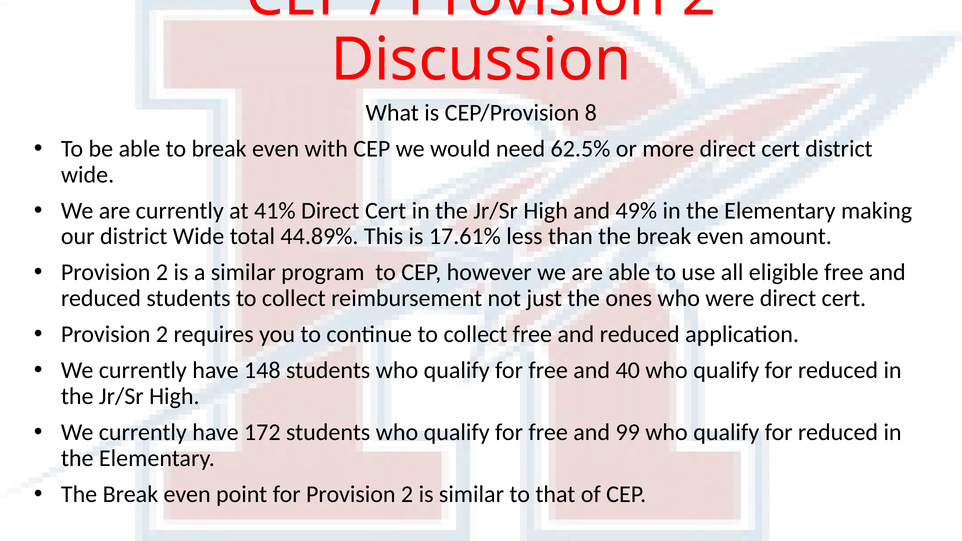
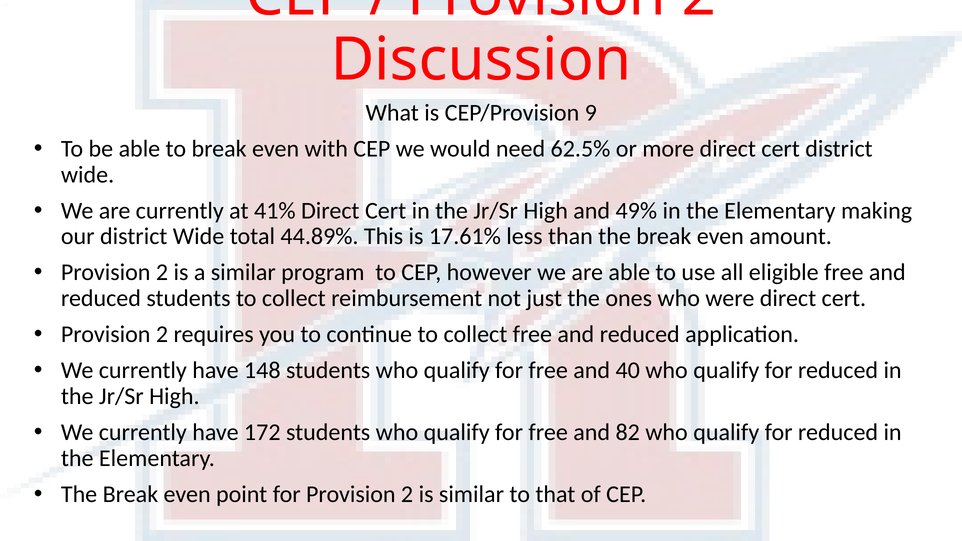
8: 8 -> 9 (591, 113)
99: 99 -> 82 (628, 432)
